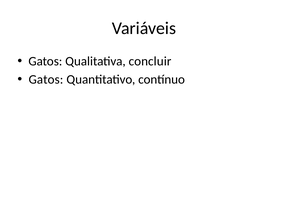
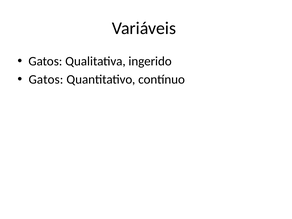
concluir: concluir -> ingerido (150, 61)
